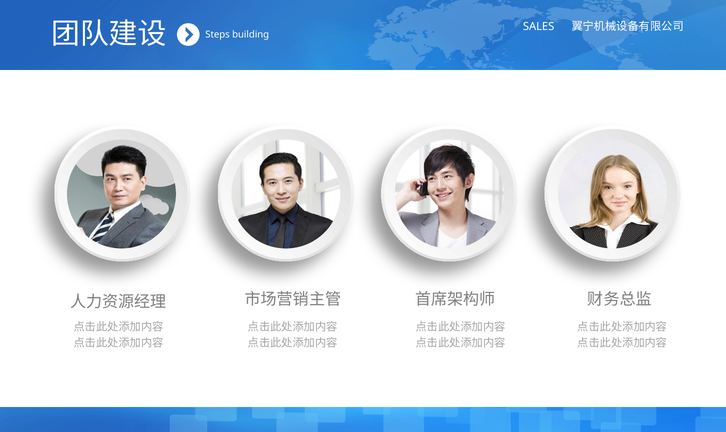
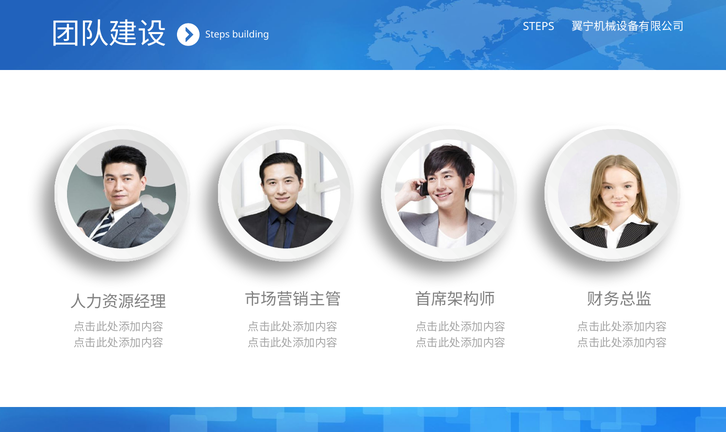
SALES: SALES -> STEPS (539, 27)
